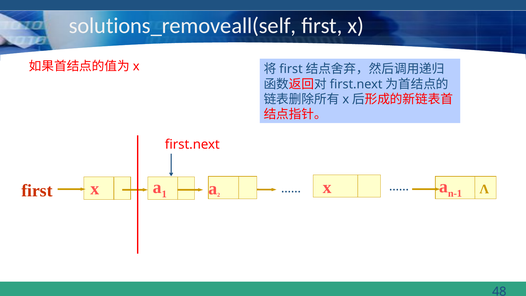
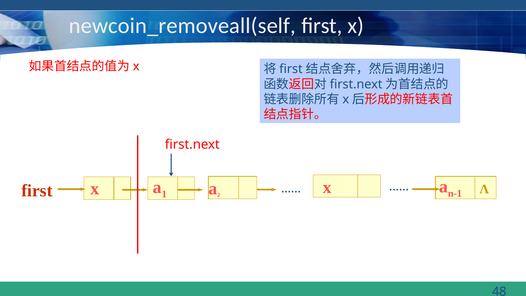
solutions_removeall(self: solutions_removeall(self -> newcoin_removeall(self (182, 26)
